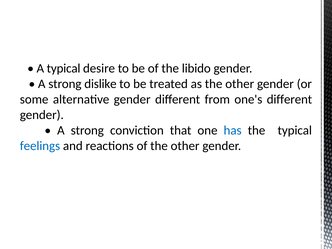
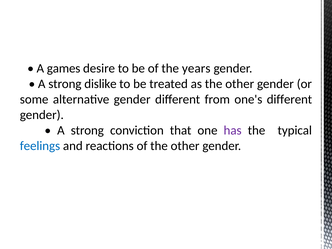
A typical: typical -> games (64, 68)
libido: libido -> years (196, 68)
has colour: blue -> purple (233, 130)
